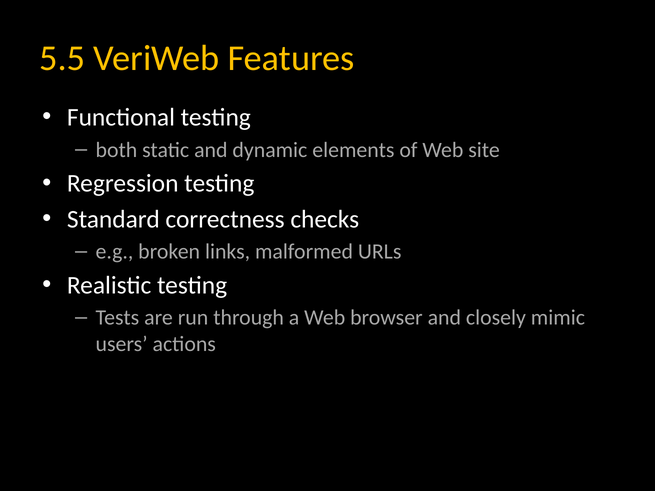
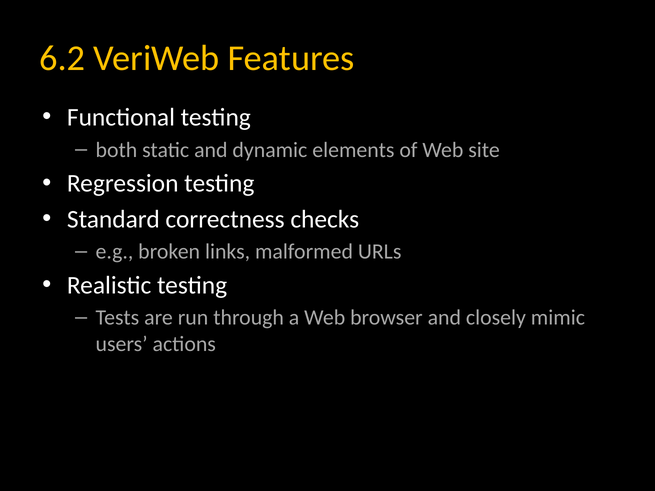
5.5: 5.5 -> 6.2 (62, 58)
